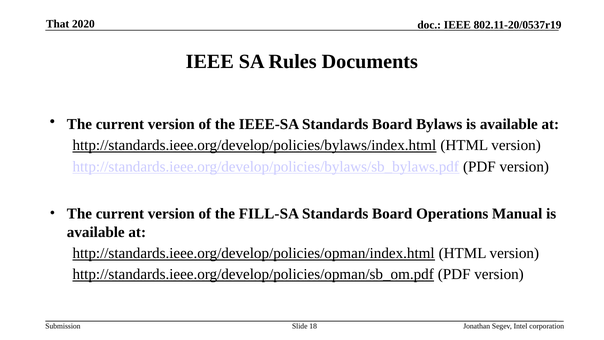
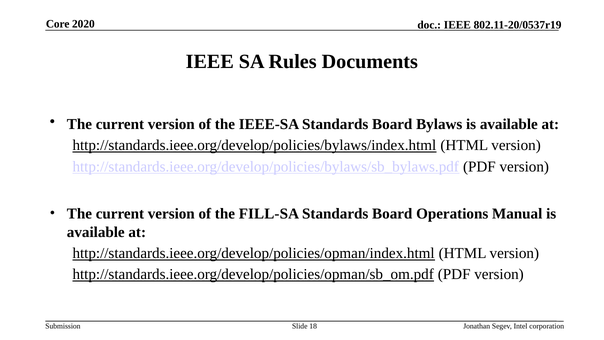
That: That -> Core (58, 24)
